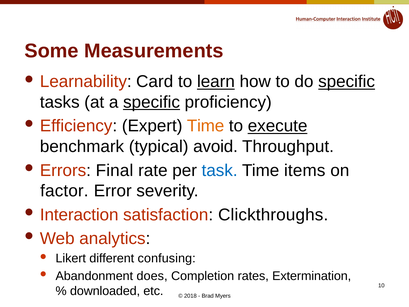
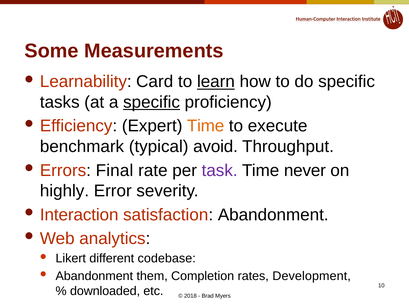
specific underline: present -> none (347, 82)
execute underline: present -> none (278, 126)
task colour: blue -> purple (220, 170)
items: items -> never (305, 170)
factor: factor -> highly (64, 191)
satisfaction Clickthroughs: Clickthroughs -> Abandonment (273, 215)
confusing: confusing -> codebase (167, 258)
does: does -> them (152, 276)
Extermination: Extermination -> Development (312, 276)
